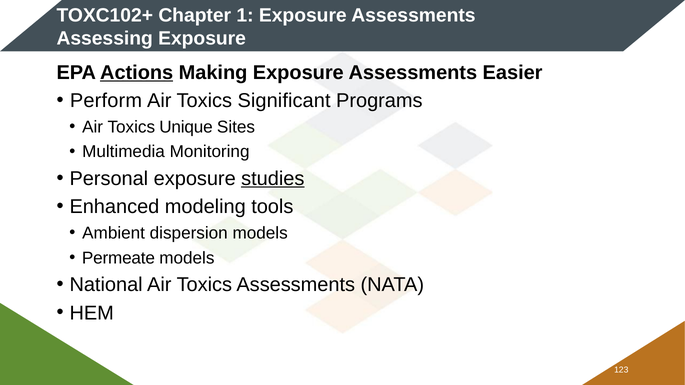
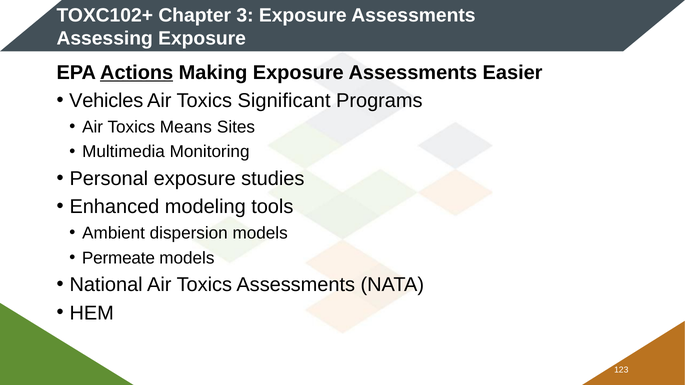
1: 1 -> 3 (245, 15)
Perform: Perform -> Vehicles (106, 101)
Unique: Unique -> Means (186, 127)
studies underline: present -> none (273, 179)
